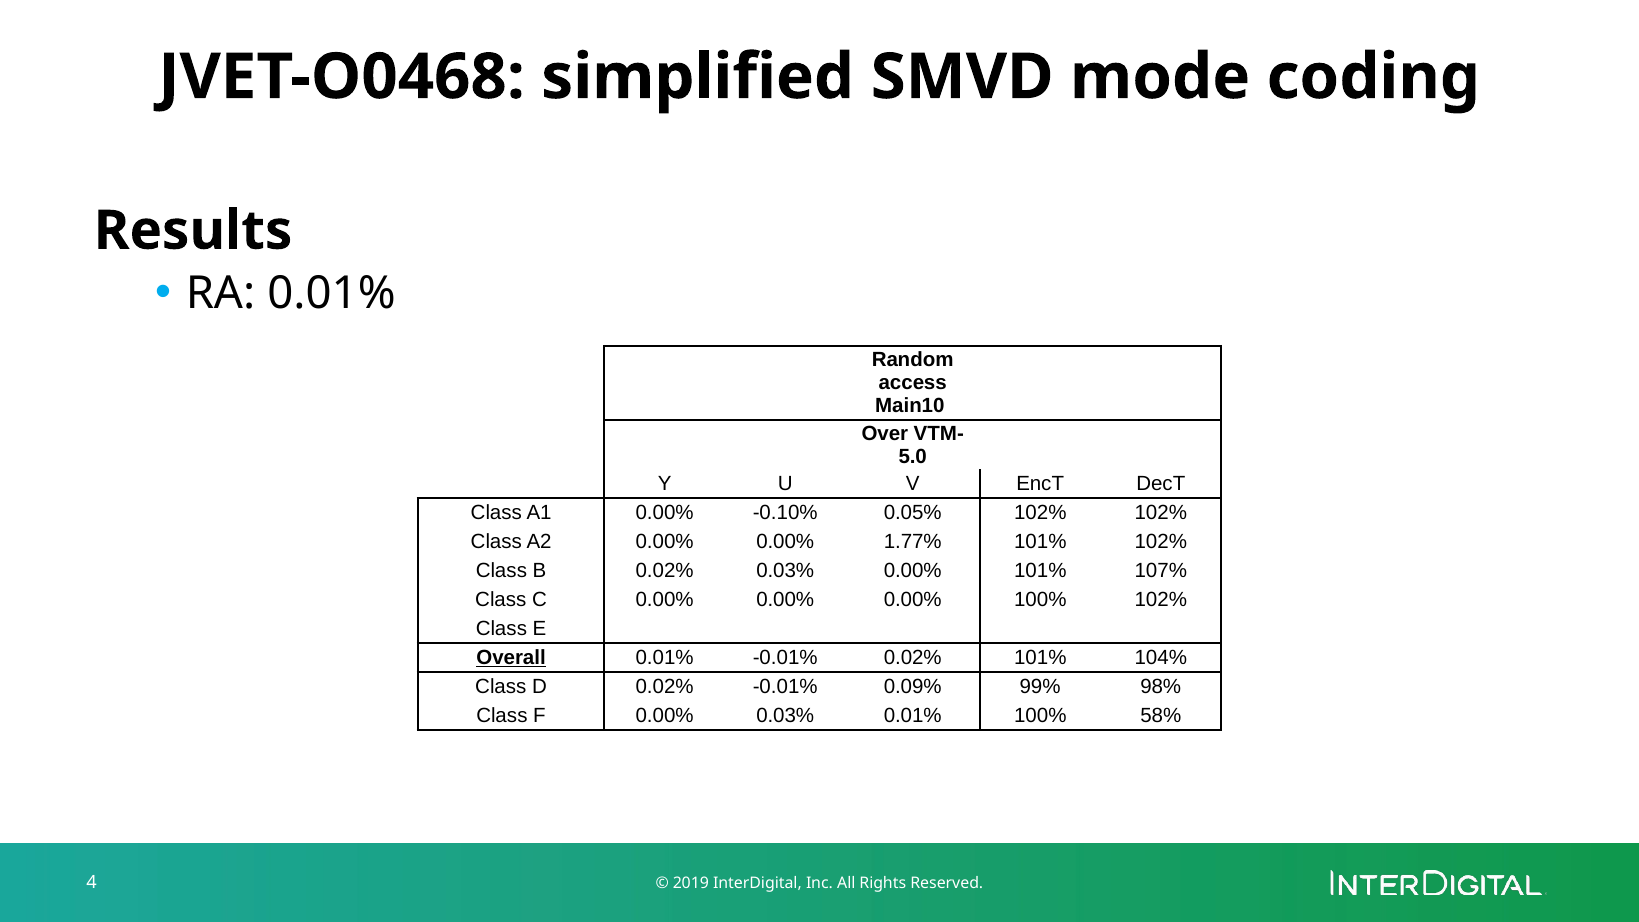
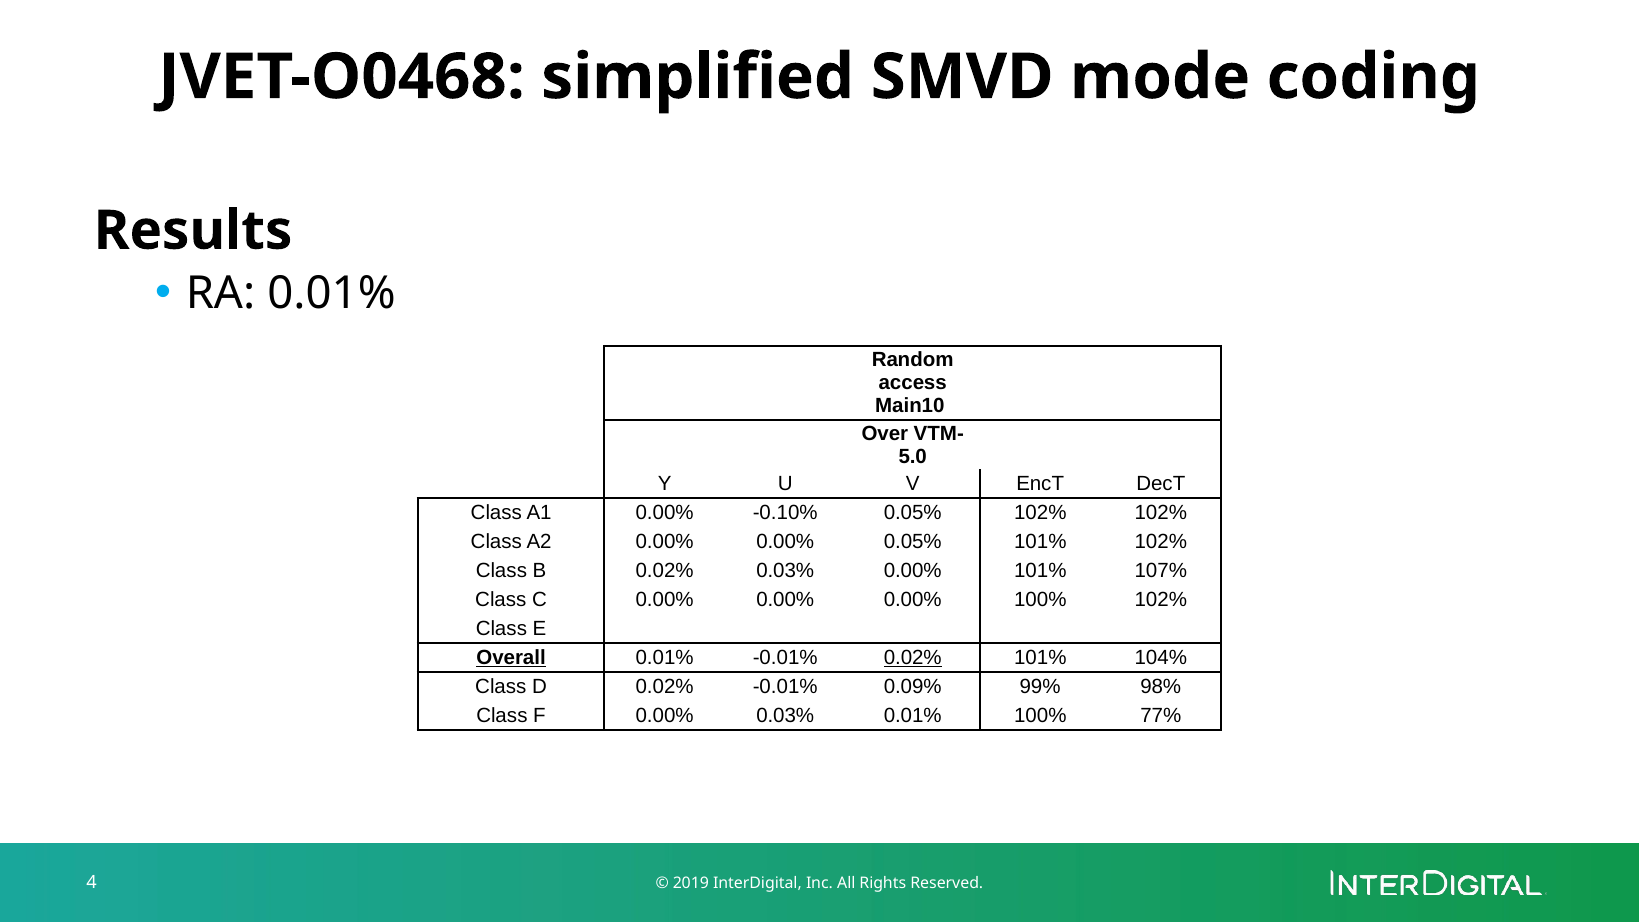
0.00% 1.77%: 1.77% -> 0.05% (913, 542)
0.02% underline: none -> present (913, 658)
58%: 58% -> 77% (1161, 716)
